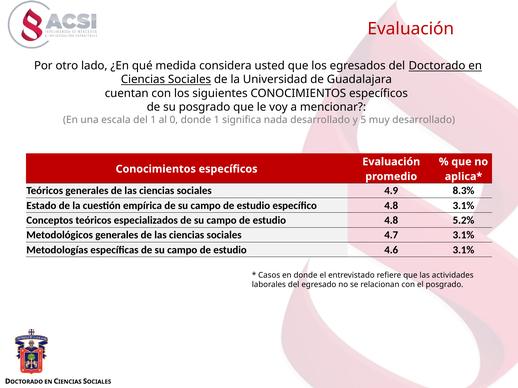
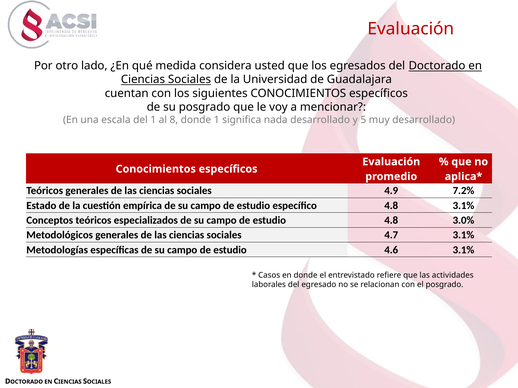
0: 0 -> 8 (174, 120)
8.3%: 8.3% -> 7.2% (464, 191)
5.2%: 5.2% -> 3.0% (464, 221)
